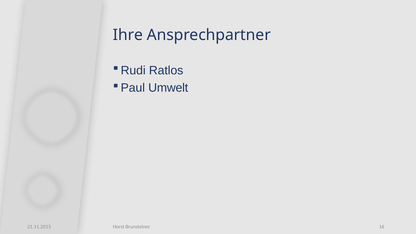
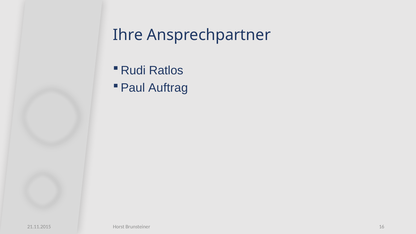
Umwelt: Umwelt -> Auftrag (168, 88)
